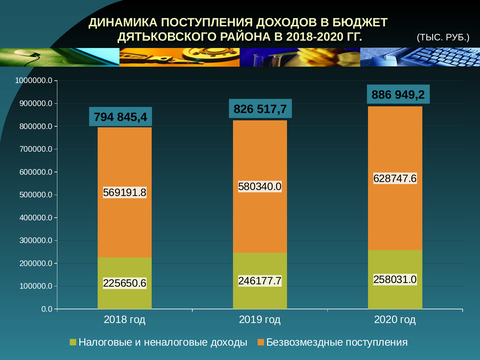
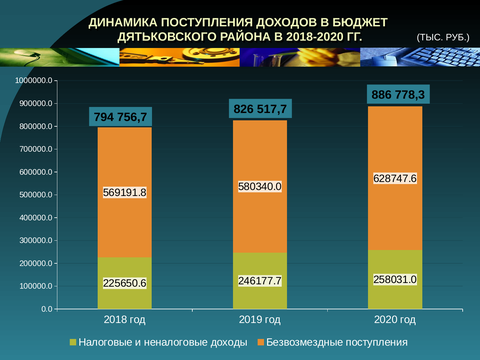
949,2: 949,2 -> 778,3 (410, 95)
845,4: 845,4 -> 756,7 (132, 117)
